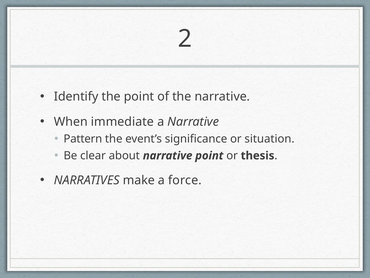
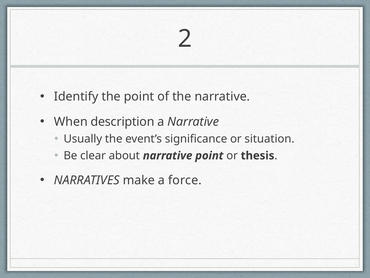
immediate: immediate -> description (123, 122)
Pattern: Pattern -> Usually (83, 139)
